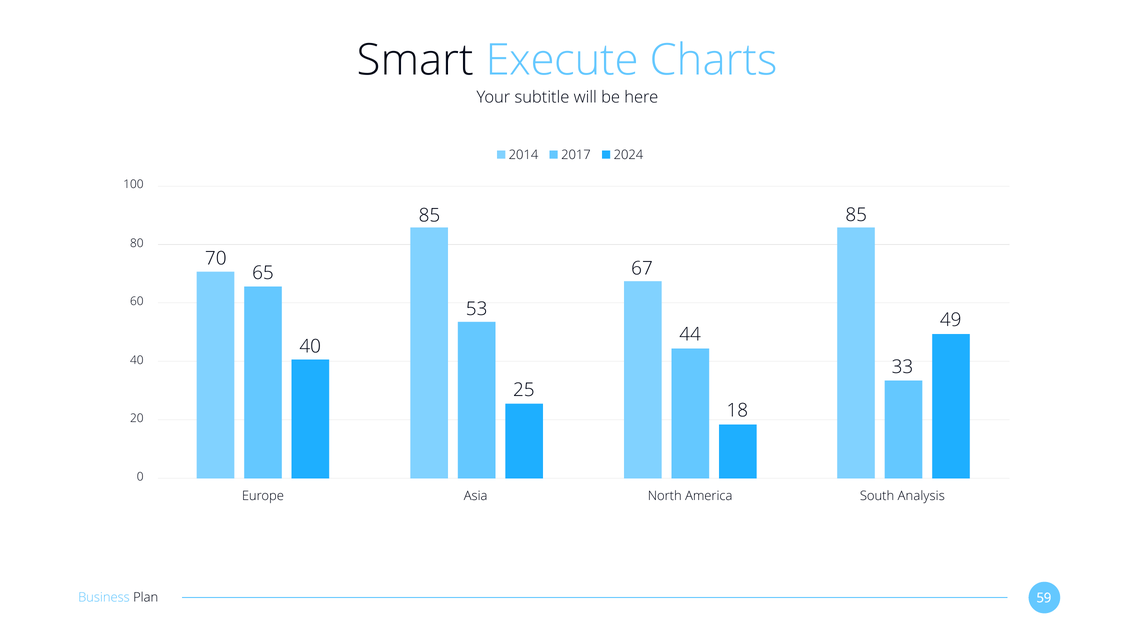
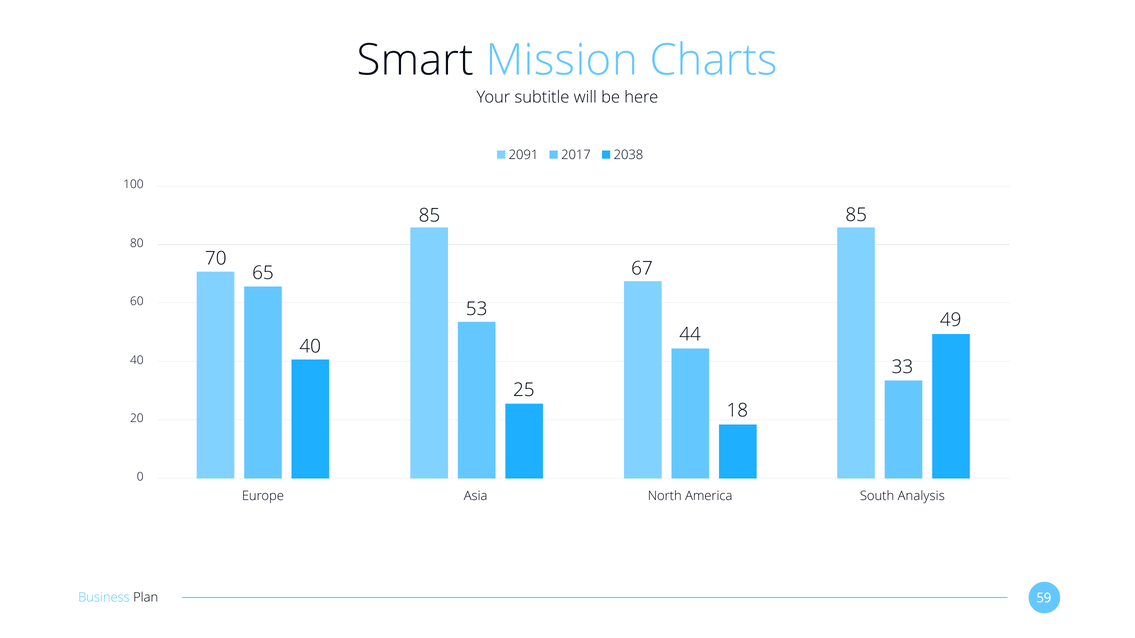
Execute: Execute -> Mission (562, 60)
2014: 2014 -> 2091 (524, 155)
2024: 2024 -> 2038 (628, 155)
